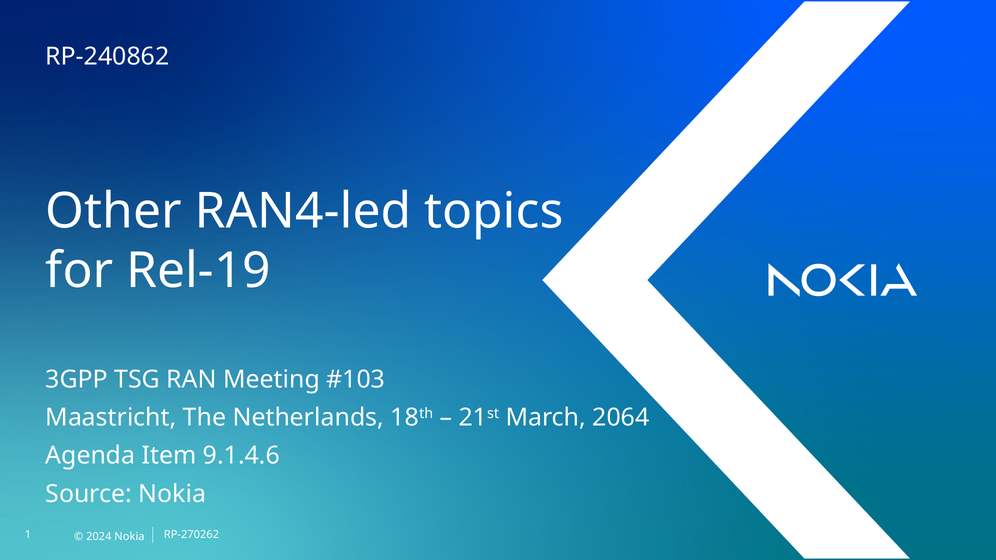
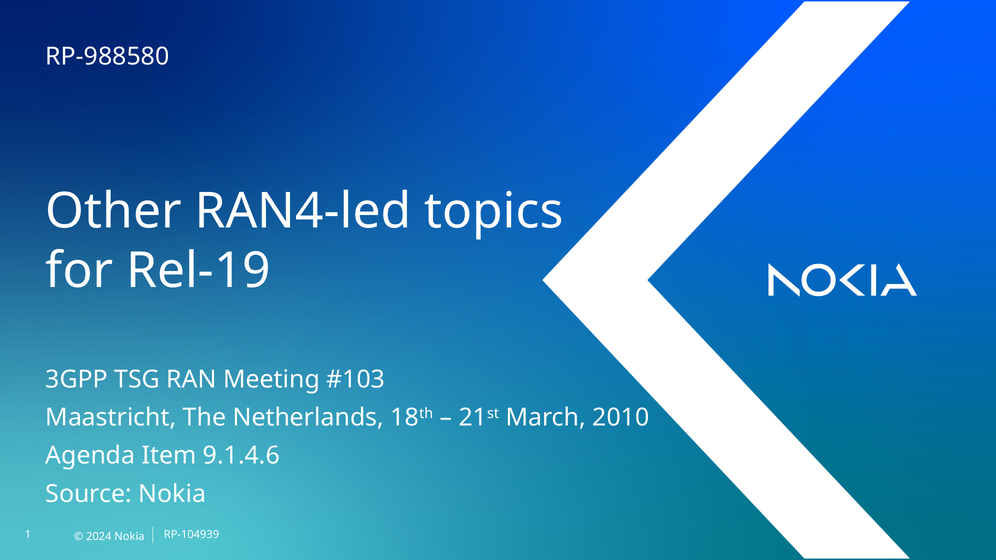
RP-240862: RP-240862 -> RP-988580 (107, 57)
2064: 2064 -> 2010 (621, 418)
RP-270262: RP-270262 -> RP-104939 (191, 535)
